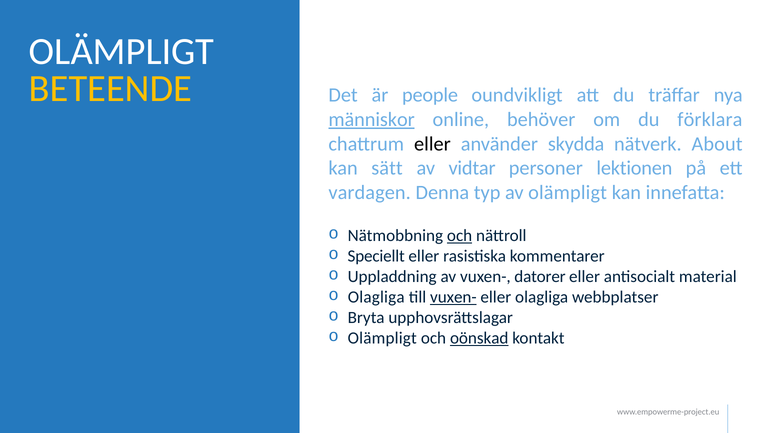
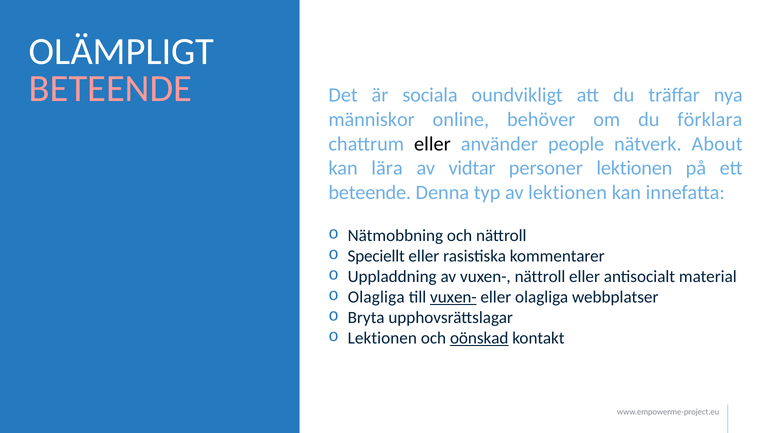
BETEENDE colour: yellow -> pink (111, 88)
people: people -> sociala (430, 95)
människor underline: present -> none (372, 120)
skydda: skydda -> people (576, 144)
sätt: sätt -> lära (387, 168)
vardagen: vardagen -> beteende (370, 193)
av olämpligt: olämpligt -> lektionen (568, 193)
och underline: present -> none (460, 235)
vuxen- datorer: datorer -> nättroll (540, 277)
Olämpligt: Olämpligt -> Lektionen (382, 338)
